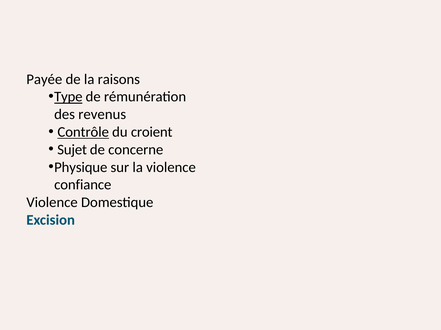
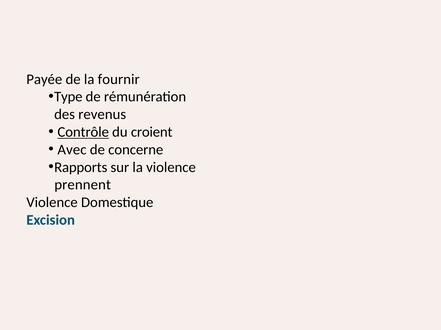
raisons: raisons -> fournir (119, 79)
Type underline: present -> none (68, 97)
Sujet: Sujet -> Avec (72, 150)
Physique: Physique -> Rapports (81, 168)
confiance: confiance -> prennent (83, 185)
